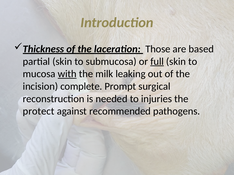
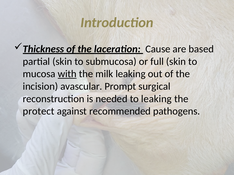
Those: Those -> Cause (158, 49)
full underline: present -> none (157, 62)
complete: complete -> avascular (81, 87)
to injuries: injuries -> leaking (156, 99)
